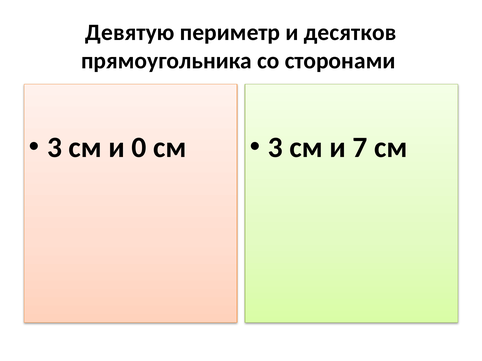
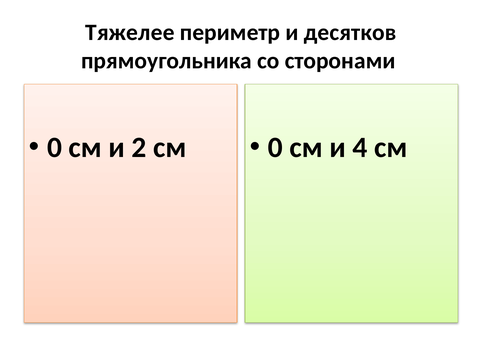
Девятую: Девятую -> Тяжелее (130, 33)
3: 3 -> 0 (54, 148)
0: 0 -> 2 (139, 148)
3: 3 -> 0 (275, 148)
7: 7 -> 4 (360, 148)
